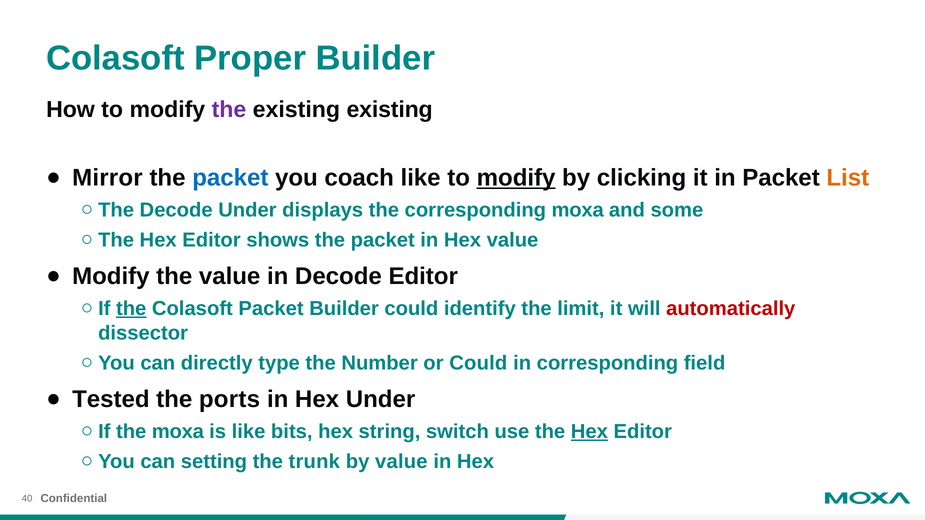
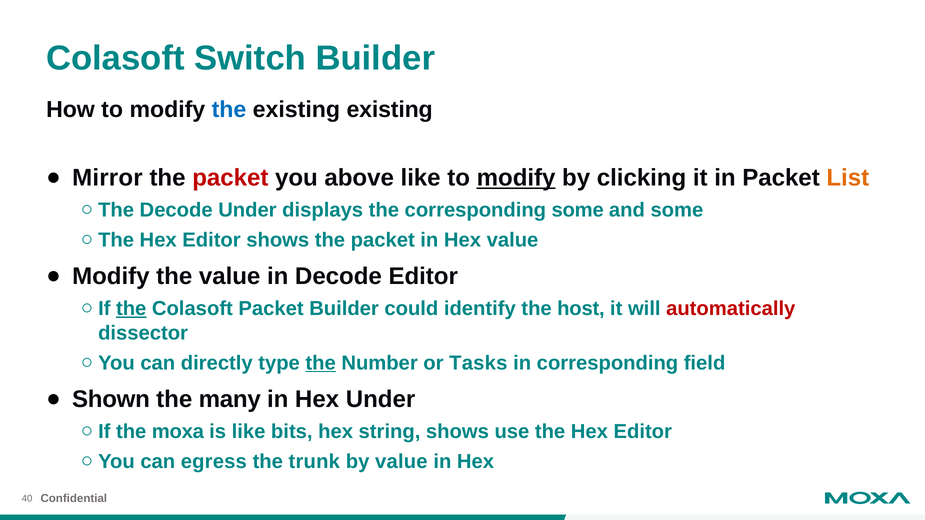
Proper: Proper -> Switch (250, 58)
the colour: purple -> blue (229, 110)
packet colour: blue -> red (230, 178)
coach: coach -> above (359, 178)
corresponding moxa: moxa -> some (578, 210)
limit: limit -> host (581, 309)
the underline: none -> present (321, 363)
or Could: Could -> Tasks (478, 363)
Tested: Tested -> Shown (111, 400)
ports: ports -> many (230, 400)
string switch: switch -> shows (457, 432)
Hex underline: present -> none (589, 432)
setting: setting -> egress (214, 462)
